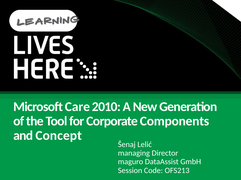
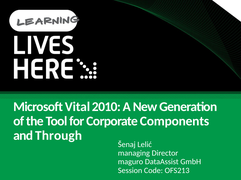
Care: Care -> Vital (78, 107)
Concept: Concept -> Through (59, 136)
